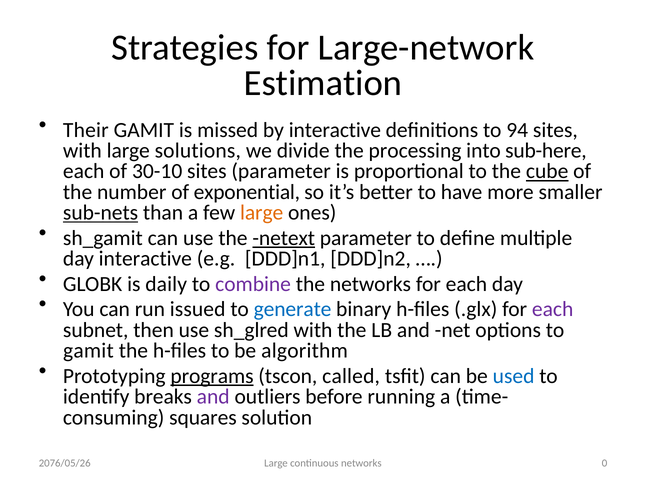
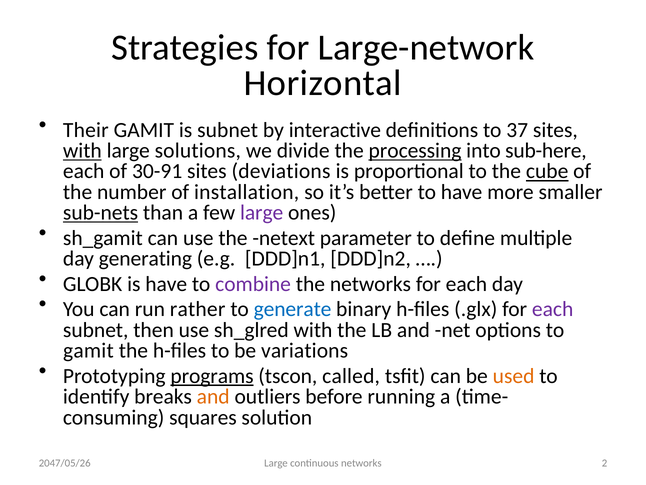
Estimation: Estimation -> Horizontal (323, 83)
is missed: missed -> subnet (228, 130)
94: 94 -> 37 (517, 130)
with underline: none -> present (82, 151)
processing underline: none -> present (415, 151)
30-10: 30-10 -> 30-91 (157, 171)
sites parameter: parameter -> deviations (281, 171)
exponential: exponential -> installation (247, 192)
large colour: orange -> purple (262, 213)
netext underline: present -> none (284, 238)
day interactive: interactive -> generating (145, 258)
is daily: daily -> have (166, 284)
issued: issued -> rather (198, 309)
algorithm: algorithm -> variations (305, 350)
used colour: blue -> orange (514, 376)
and colour: purple -> orange (213, 396)
0: 0 -> 2 (605, 463)
2076/05/26: 2076/05/26 -> 2047/05/26 (65, 463)
